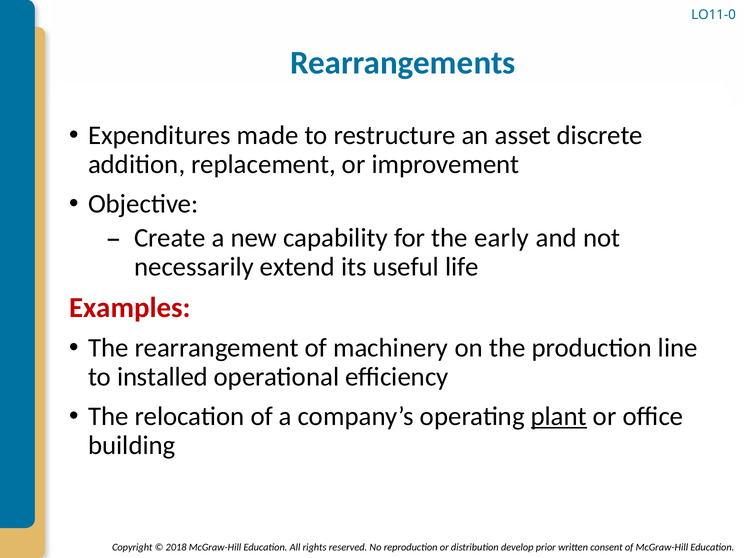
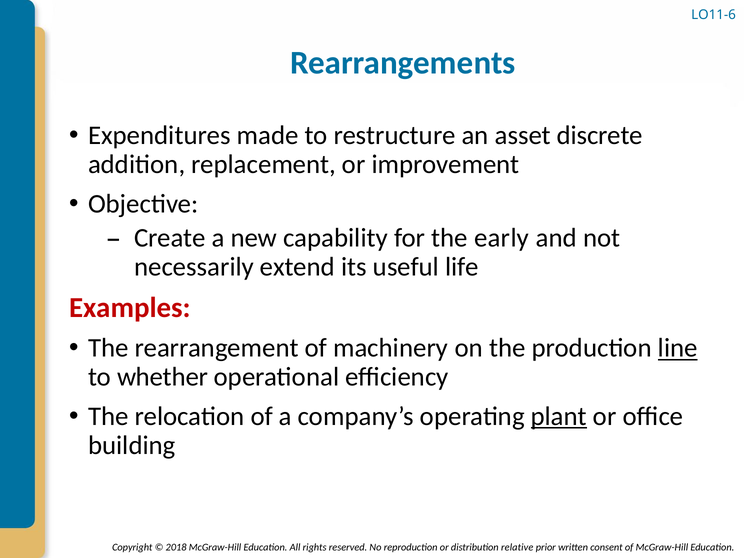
LO11-0: LO11-0 -> LO11-6 (714, 15)
line underline: none -> present (678, 348)
installed: installed -> whether (163, 377)
develop: develop -> relative (517, 547)
